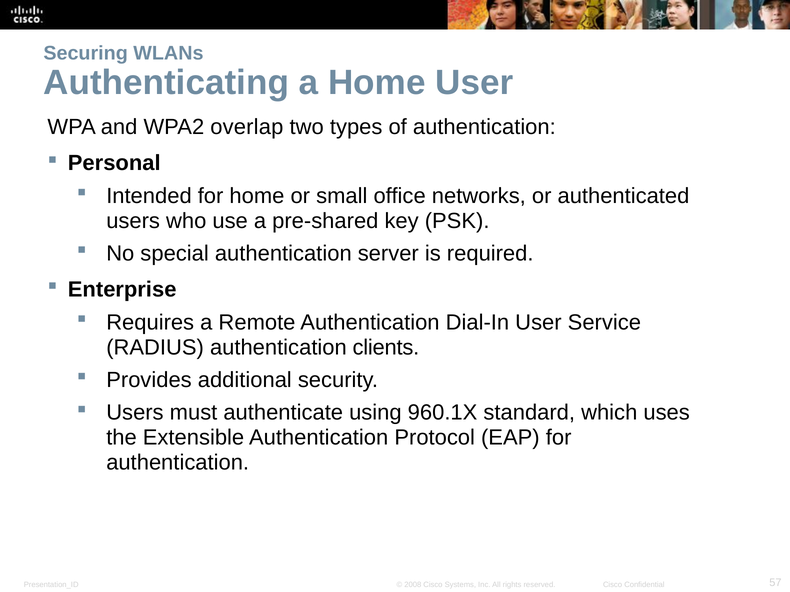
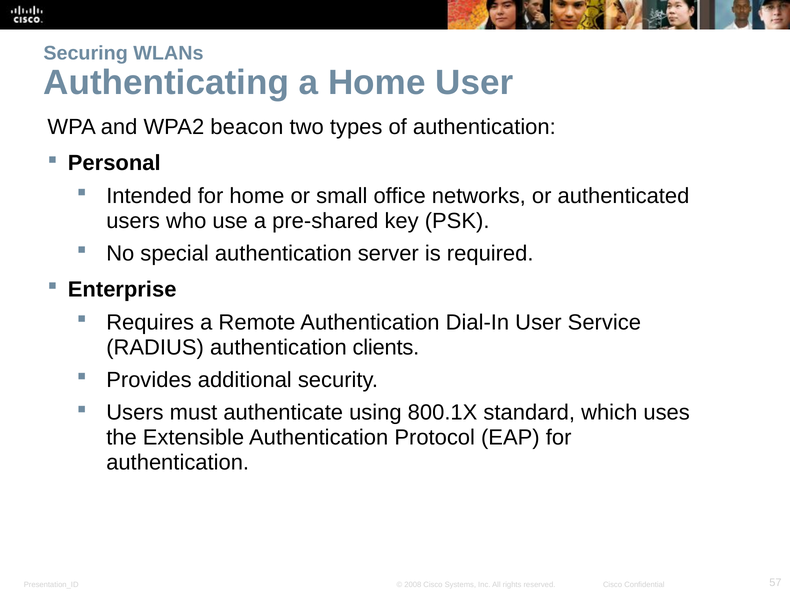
overlap: overlap -> beacon (247, 127)
960.1X: 960.1X -> 800.1X (443, 413)
